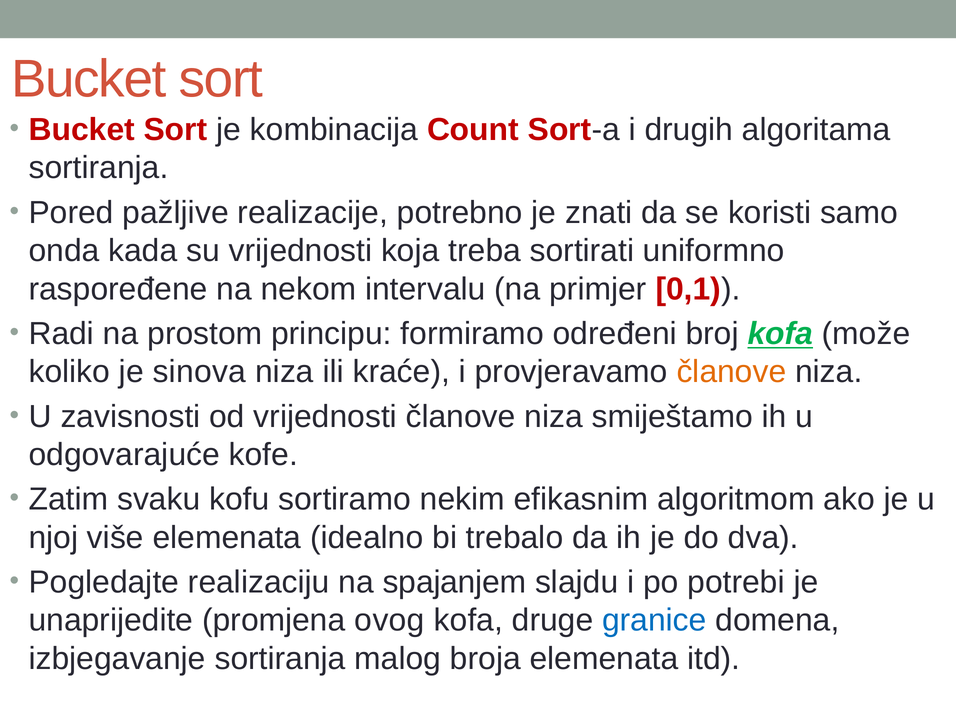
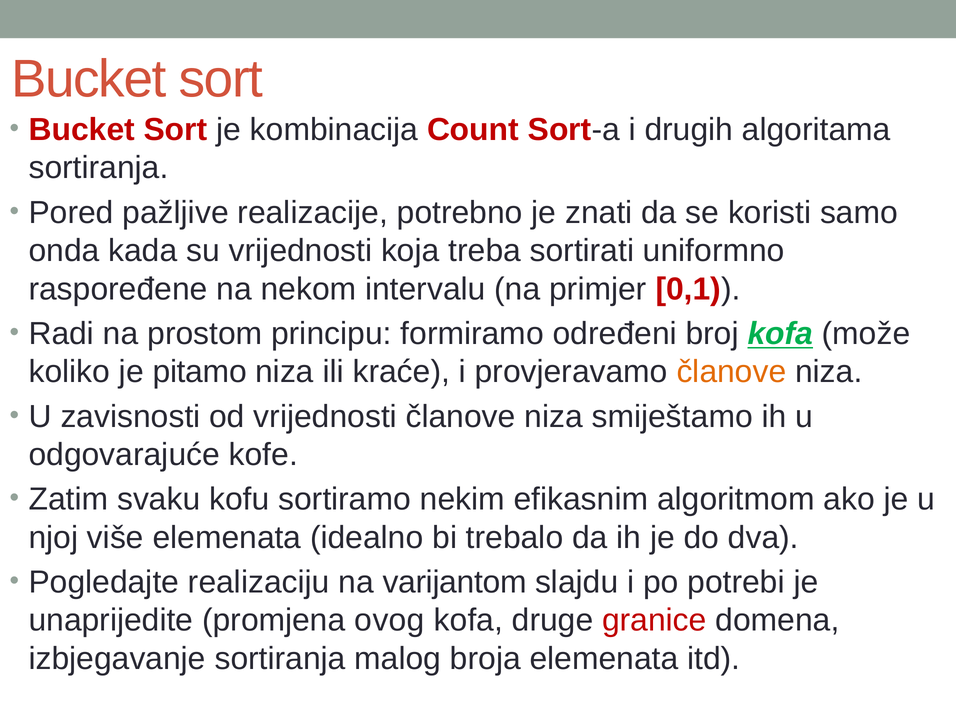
sinova: sinova -> pitamo (200, 372)
spajanjem: spajanjem -> varijantom (455, 582)
granice colour: blue -> red (654, 620)
